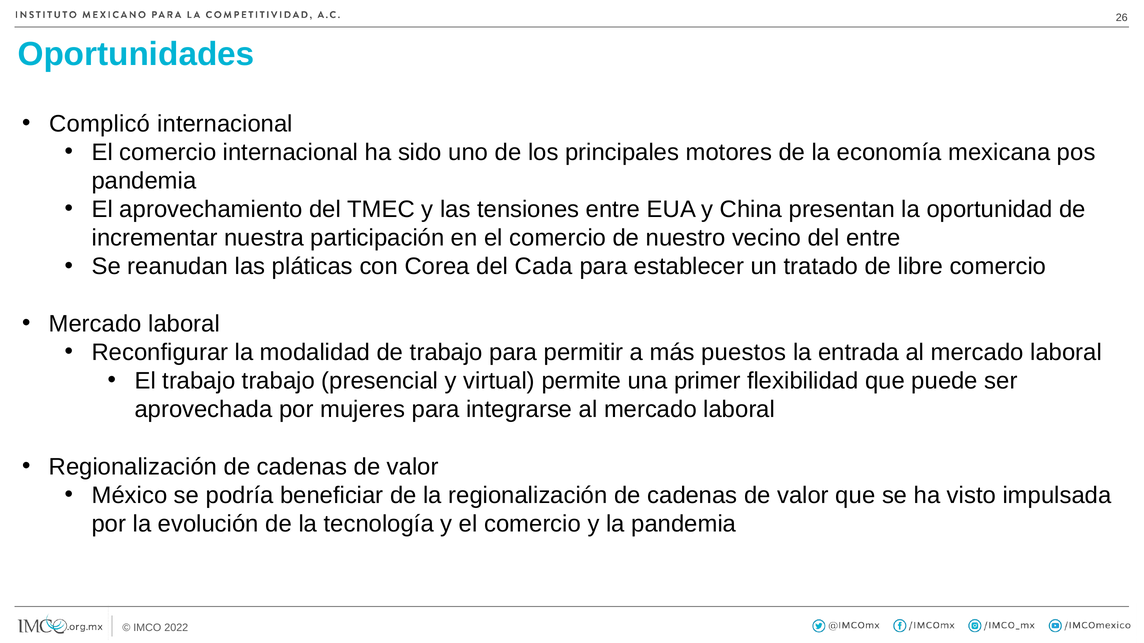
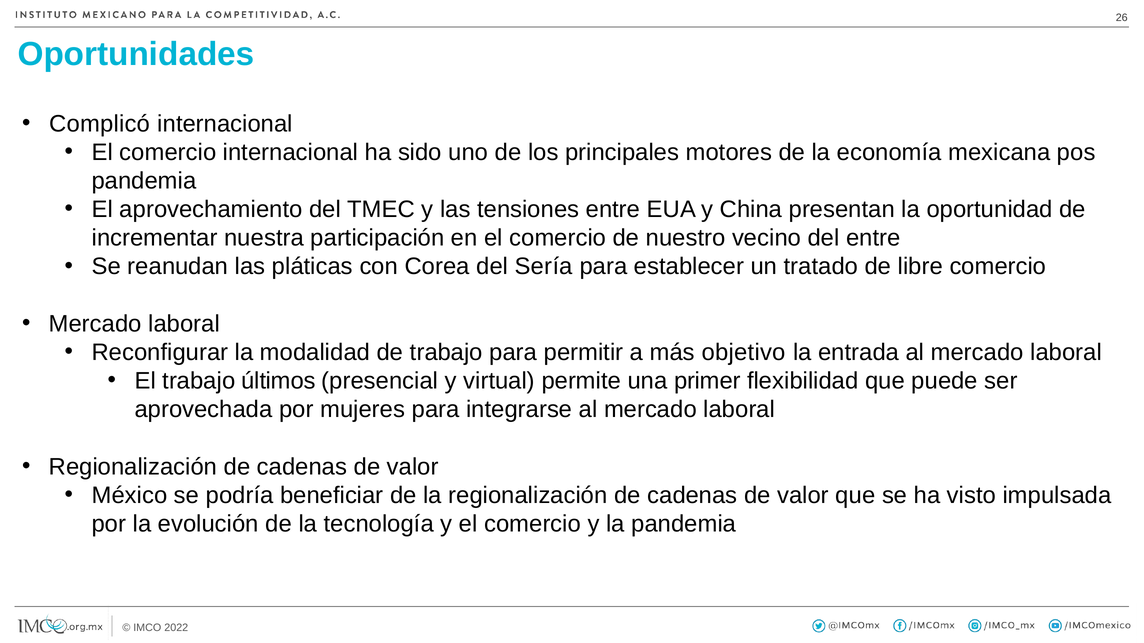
Cada: Cada -> Sería (544, 267)
puestos: puestos -> objetivo (744, 353)
trabajo trabajo: trabajo -> últimos (279, 381)
